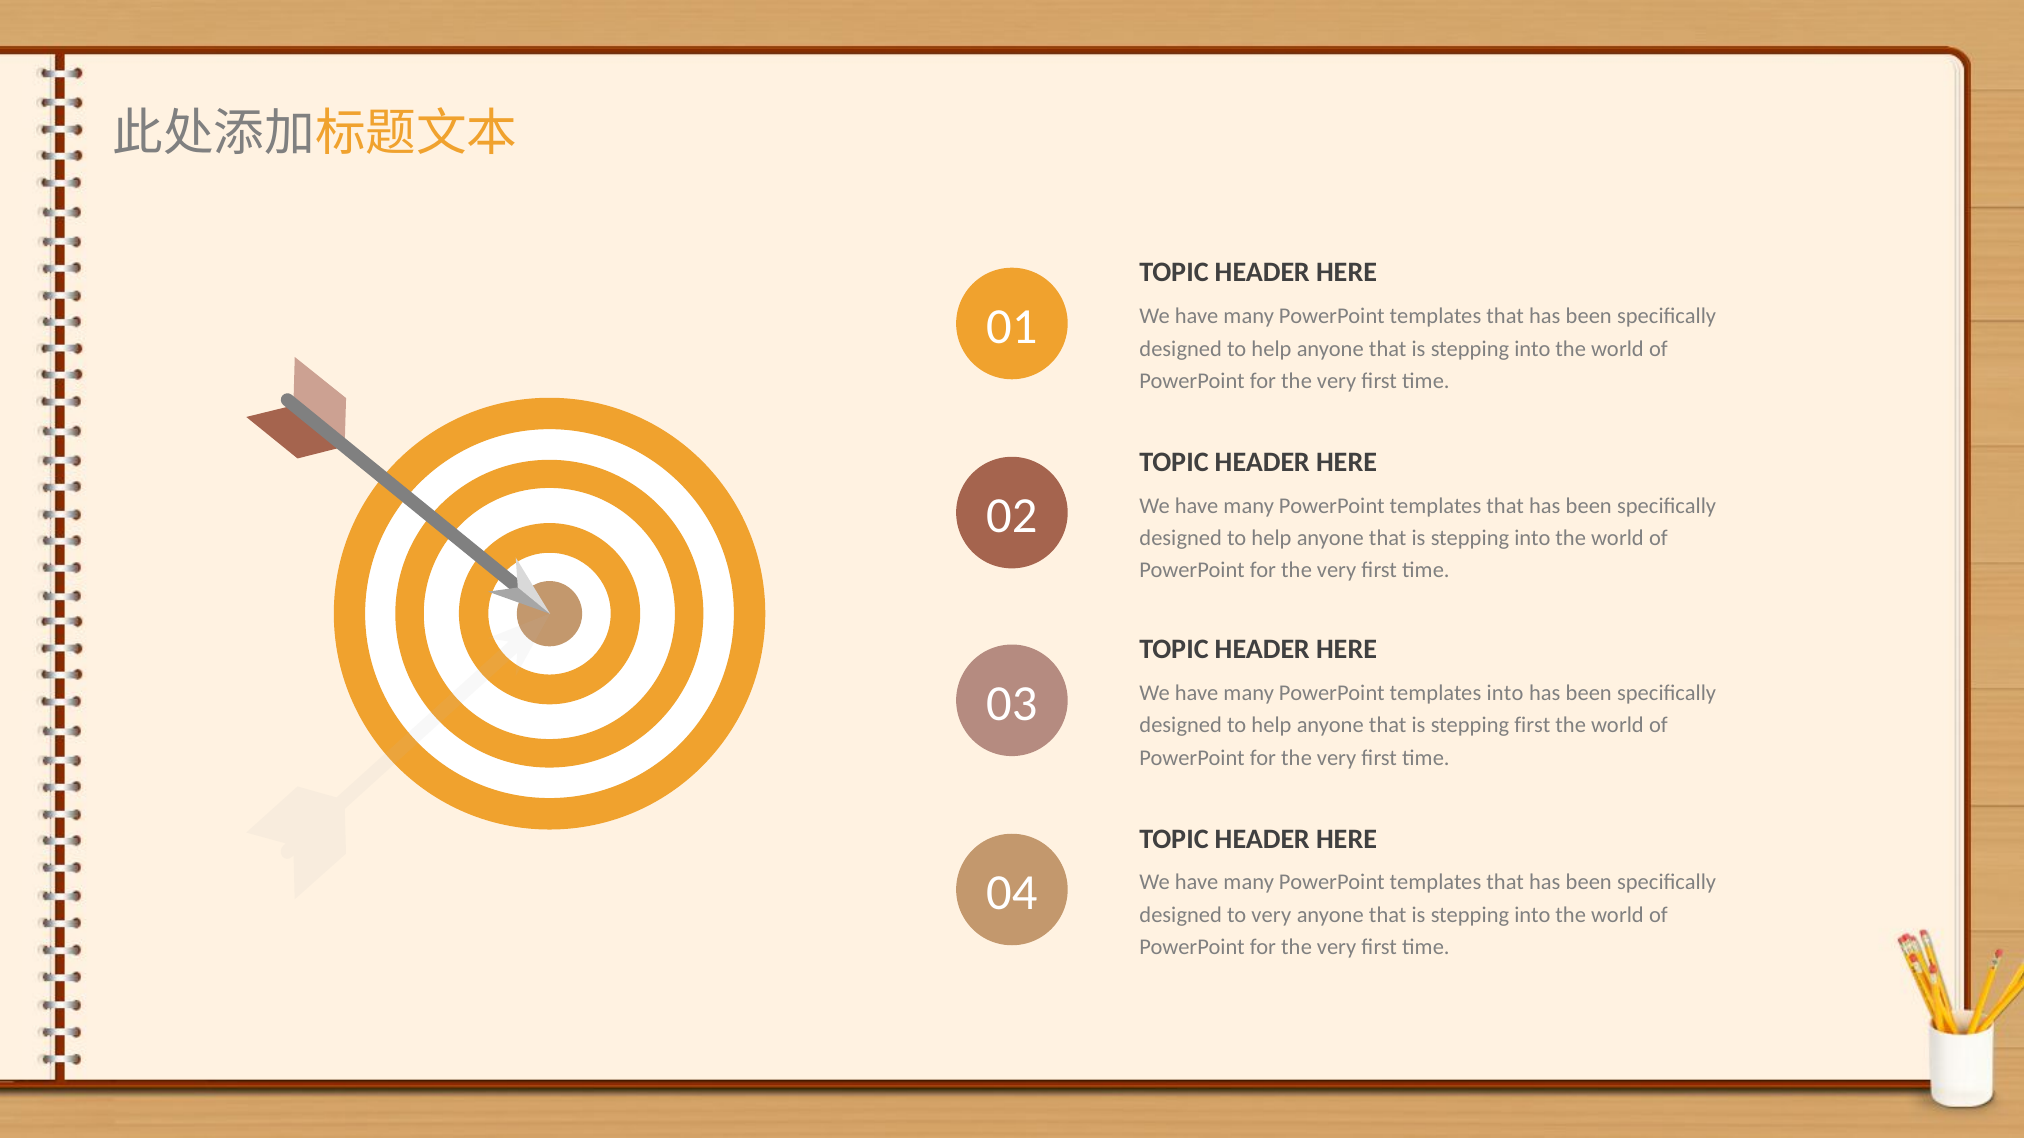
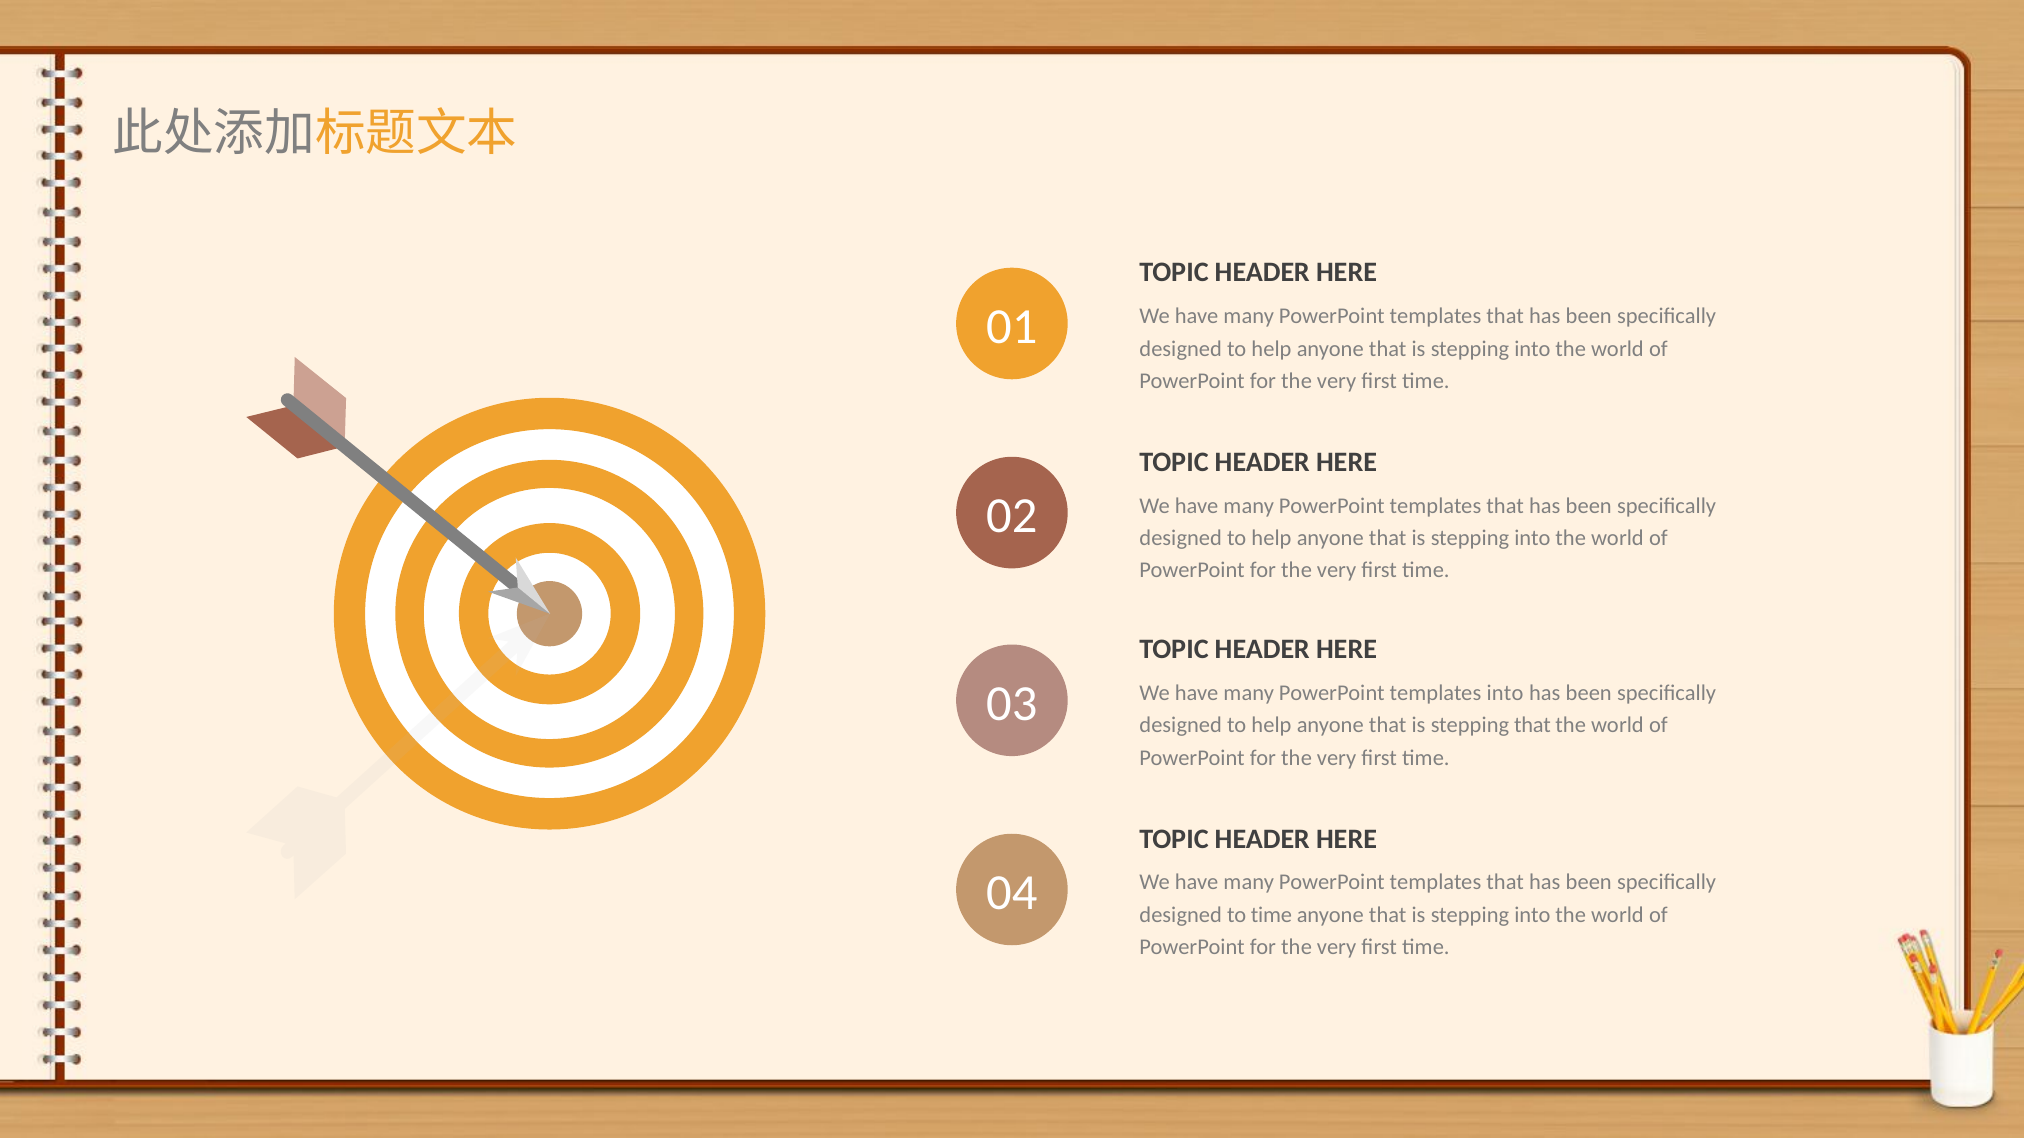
stepping first: first -> that (1533, 726)
to very: very -> time (1271, 915)
